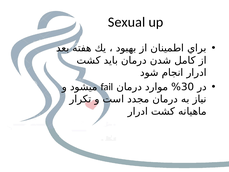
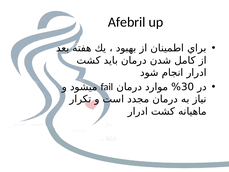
Sexual: Sexual -> Afebril (127, 22)
